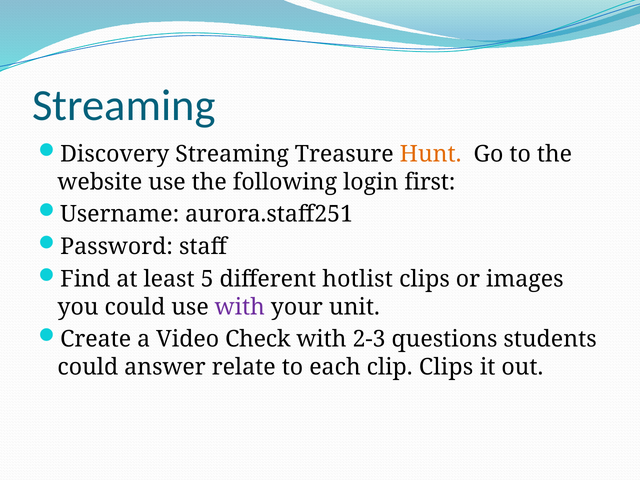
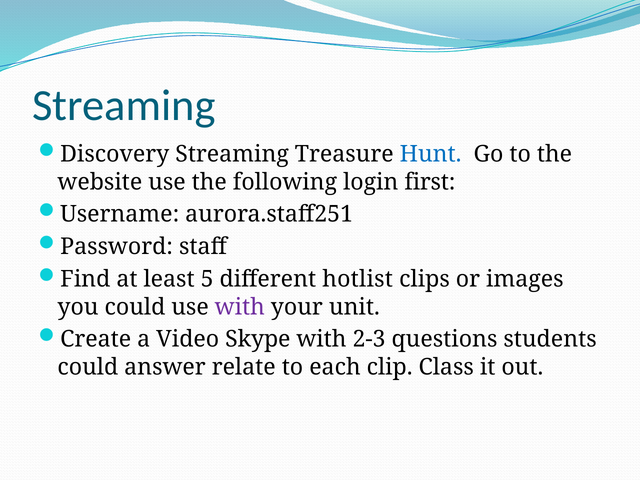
Hunt colour: orange -> blue (431, 154)
Check: Check -> Skype (258, 339)
clip Clips: Clips -> Class (446, 367)
